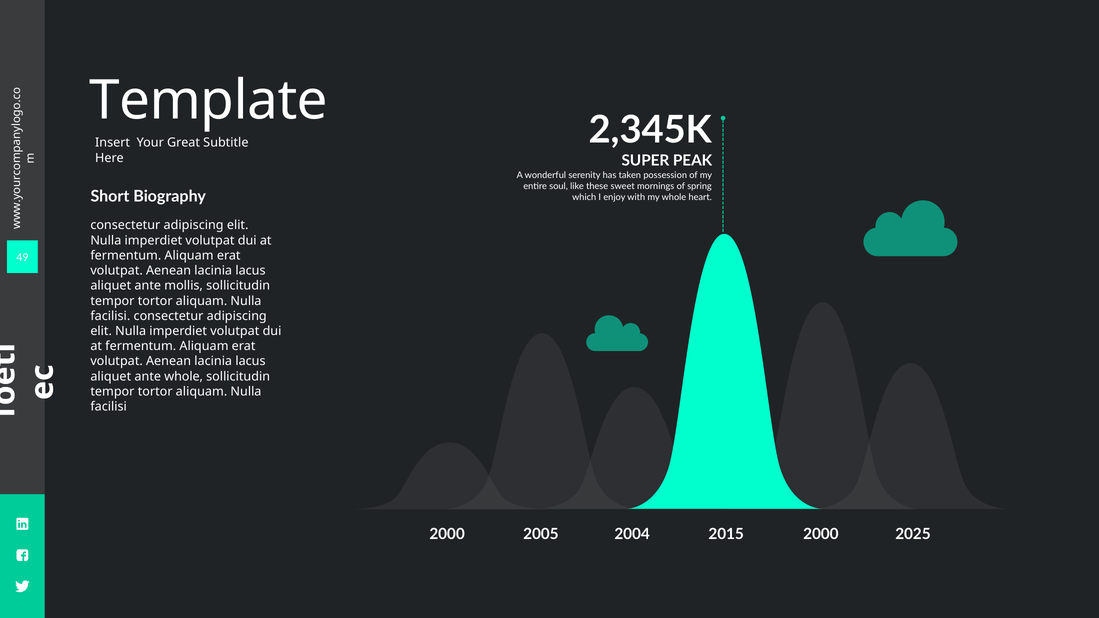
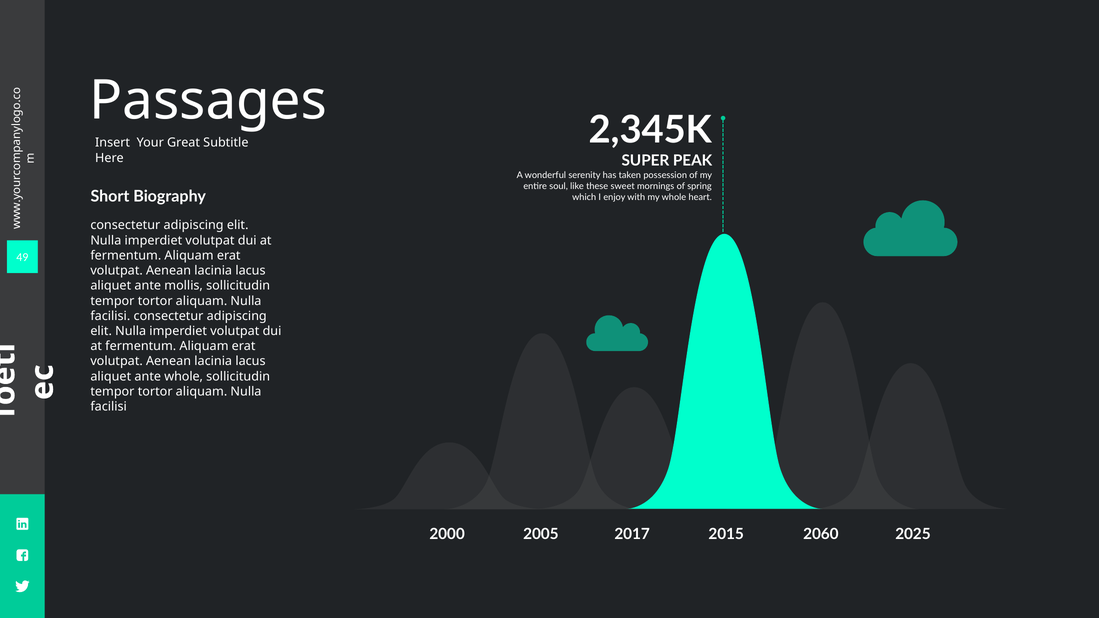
Template: Template -> Passages (208, 101)
2004: 2004 -> 2017 (632, 534)
2015 2000: 2000 -> 2060 (821, 534)
